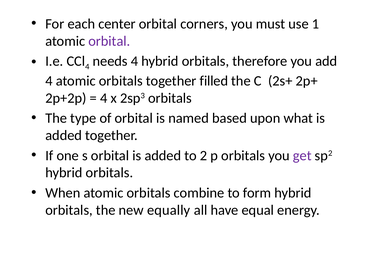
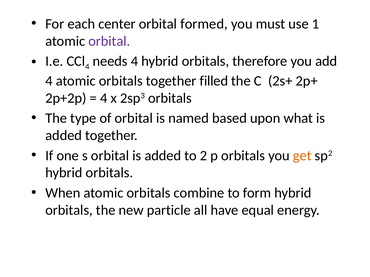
corners: corners -> formed (204, 24)
get colour: purple -> orange (302, 156)
equally: equally -> particle (169, 211)
